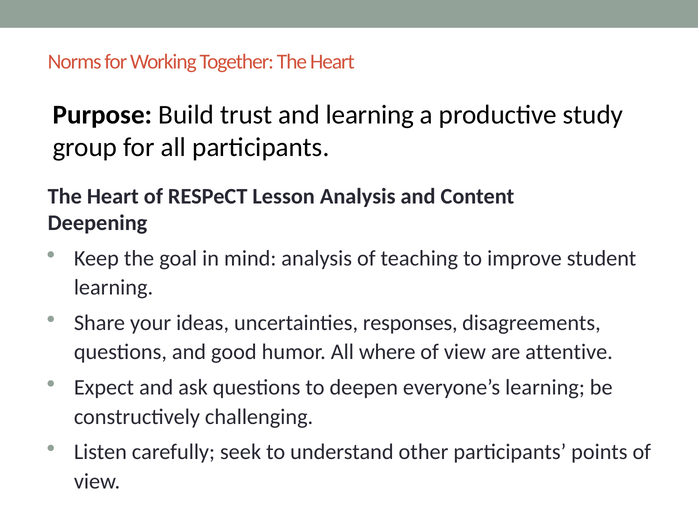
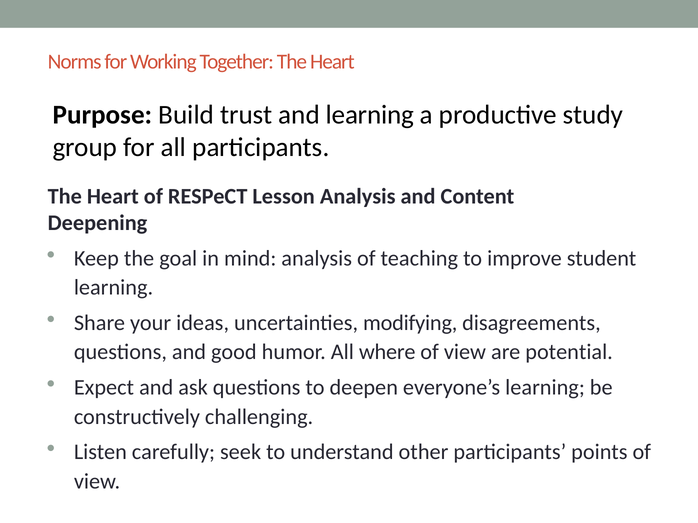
responses: responses -> modifying (410, 323)
attentive: attentive -> potential (569, 352)
